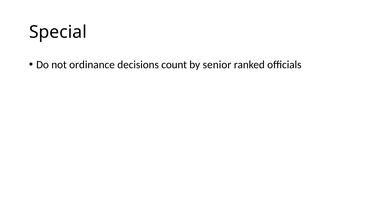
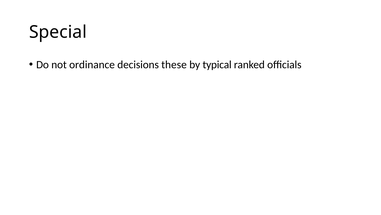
count: count -> these (174, 64)
senior: senior -> typical (217, 64)
